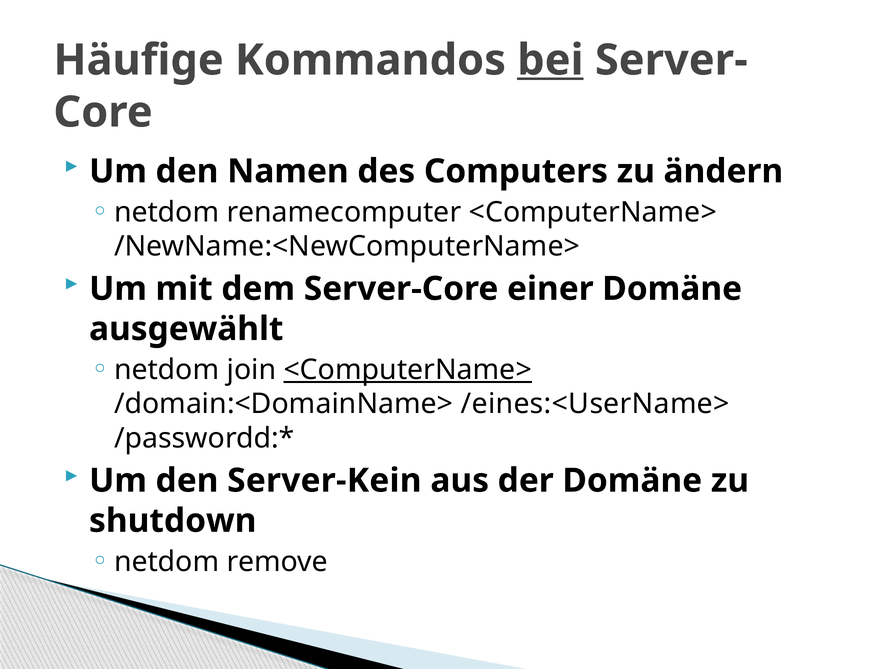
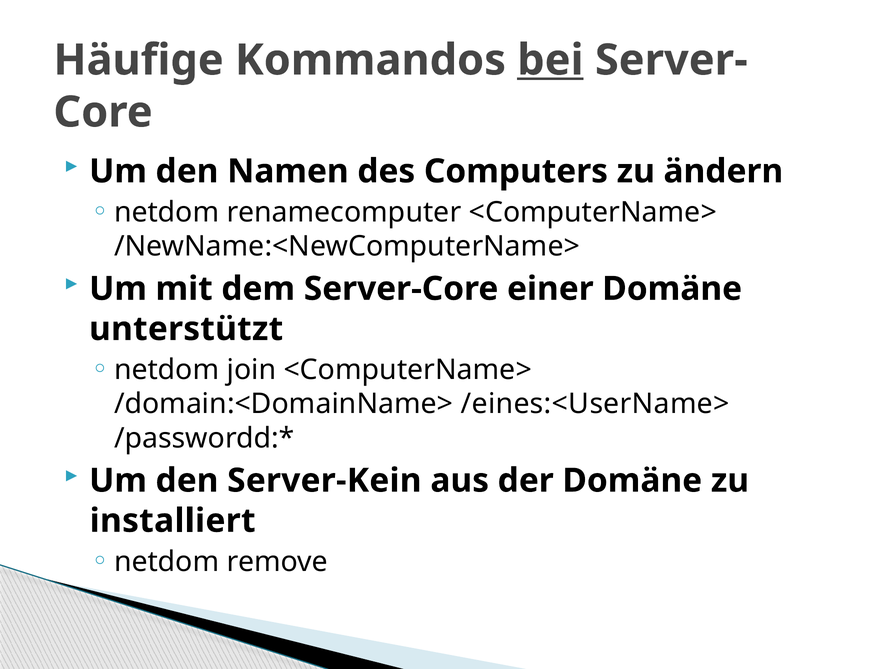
ausgewählt: ausgewählt -> unterstützt (186, 329)
<ComputerName> underline: present -> none (408, 370)
shutdown: shutdown -> installiert (173, 521)
